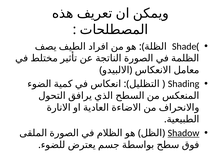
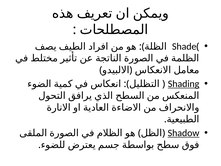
Shading underline: none -> present (184, 84)
